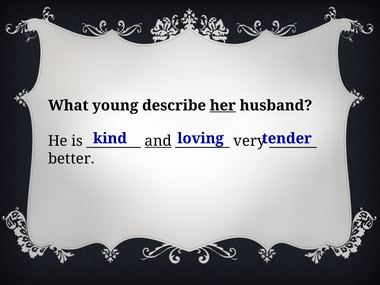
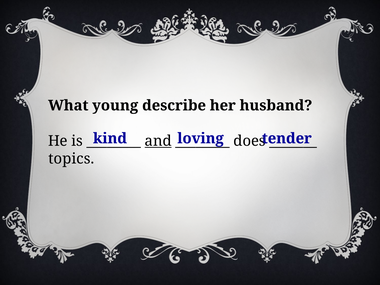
her underline: present -> none (223, 106)
very: very -> does (250, 141)
better: better -> topics (71, 159)
